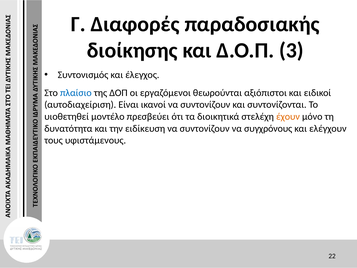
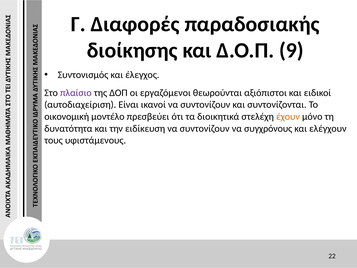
3: 3 -> 9 (291, 50)
πλαίσιο colour: blue -> purple (76, 93)
υιοθετηθεί: υιοθετηθεί -> οικονομική (67, 116)
